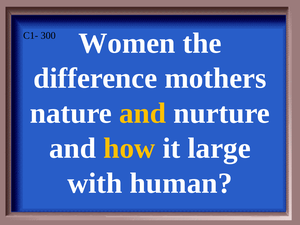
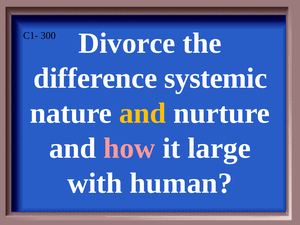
Women: Women -> Divorce (127, 43)
mothers: mothers -> systemic (216, 78)
how colour: yellow -> pink (129, 148)
